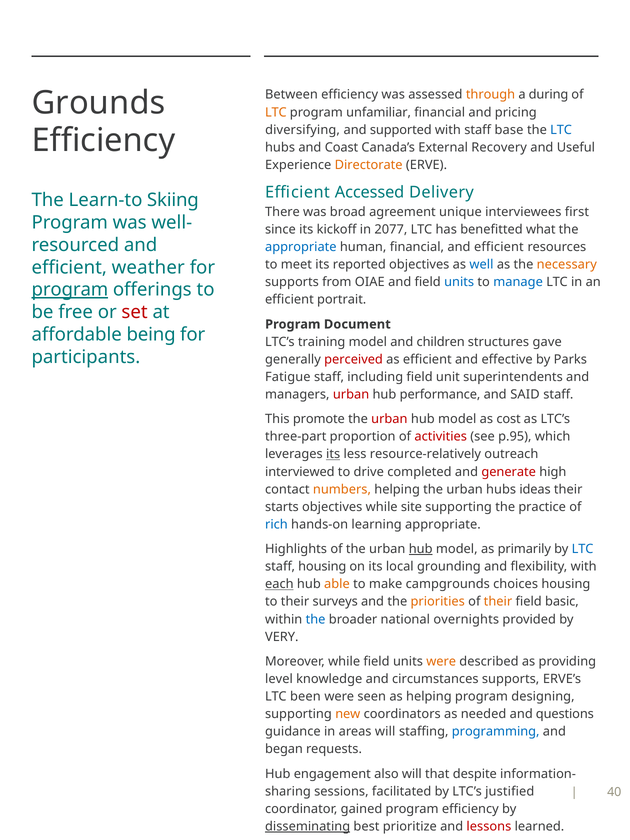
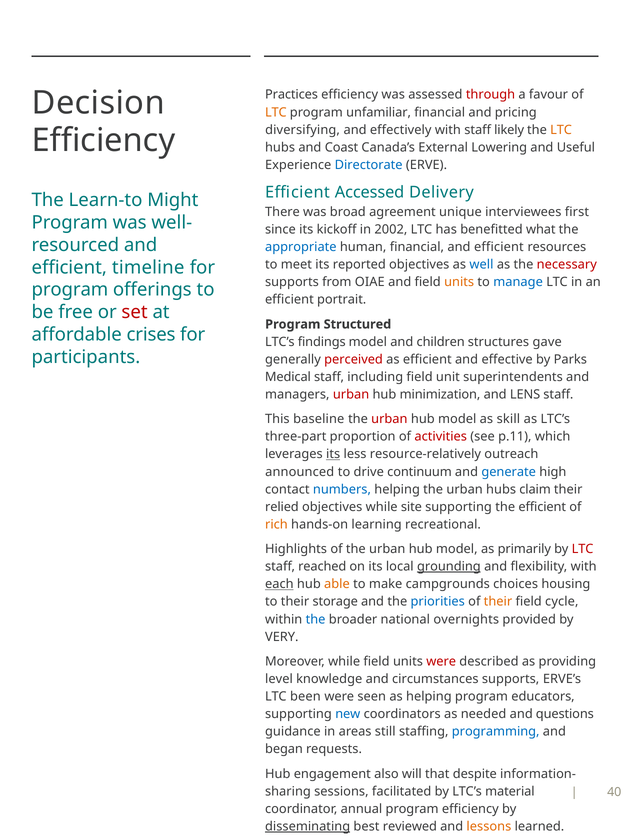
Between: Between -> Practices (292, 95)
through colour: orange -> red (490, 95)
during: during -> favour (548, 95)
Grounds: Grounds -> Decision (98, 103)
supported: supported -> effectively (401, 130)
base: base -> likely (509, 130)
LTC colour: blue -> orange (561, 130)
Recovery: Recovery -> Lowering (499, 147)
Directorate colour: orange -> blue (369, 165)
Skiing: Skiing -> Might (173, 200)
2077: 2077 -> 2002 (391, 229)
necessary colour: orange -> red (567, 265)
weather: weather -> timeline (148, 267)
units colour: blue -> orange (459, 282)
program underline: present -> none (70, 290)
Document: Document -> Structured (357, 324)
being: being -> crises (151, 335)
training: training -> findings (322, 342)
Fatigue: Fatigue -> Medical (288, 377)
performance: performance -> minimization (440, 395)
SAID: SAID -> LENS (525, 395)
promote: promote -> baseline (319, 419)
cost: cost -> skill (508, 419)
p.95: p.95 -> p.11 (515, 437)
interviewed: interviewed -> announced (300, 472)
completed: completed -> continuum (420, 472)
generate colour: red -> blue (509, 472)
numbers colour: orange -> blue (342, 489)
ideas: ideas -> claim (535, 489)
starts: starts -> relied (282, 507)
the practice: practice -> efficient (542, 507)
rich colour: blue -> orange (276, 524)
learning appropriate: appropriate -> recreational (443, 524)
hub underline: present -> none (421, 549)
LTC colour: blue -> red (583, 549)
staff housing: housing -> reached (322, 567)
grounding underline: none -> present (449, 567)
surveys: surveys -> storage (335, 602)
priorities colour: orange -> blue (438, 602)
basic: basic -> cycle (562, 602)
were colour: orange -> red (441, 661)
designing: designing -> educators (543, 697)
new colour: orange -> blue (348, 714)
areas will: will -> still (385, 732)
justified: justified -> material (510, 791)
gained: gained -> annual (362, 809)
prioritize: prioritize -> reviewed (410, 826)
lessons colour: red -> orange (489, 826)
